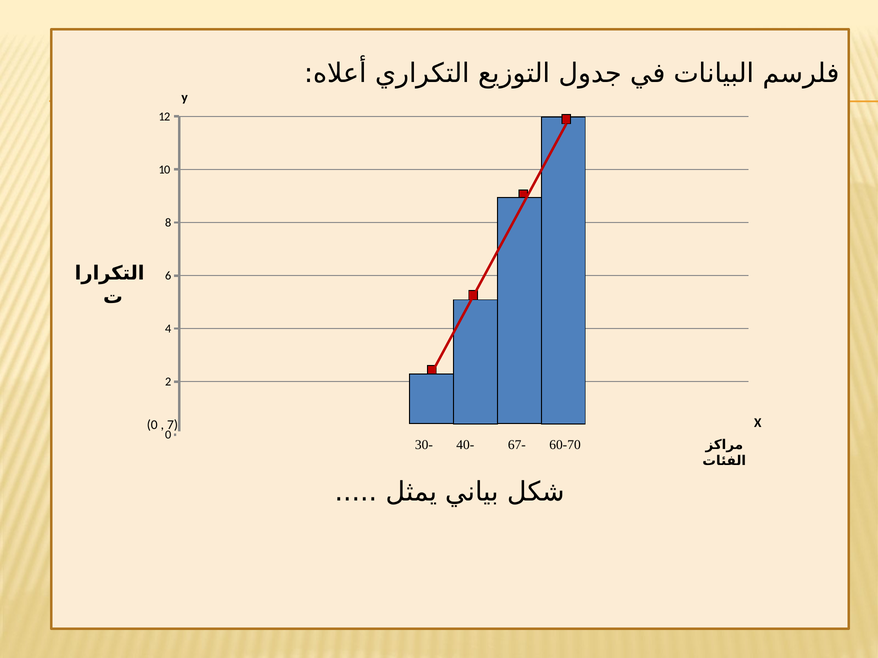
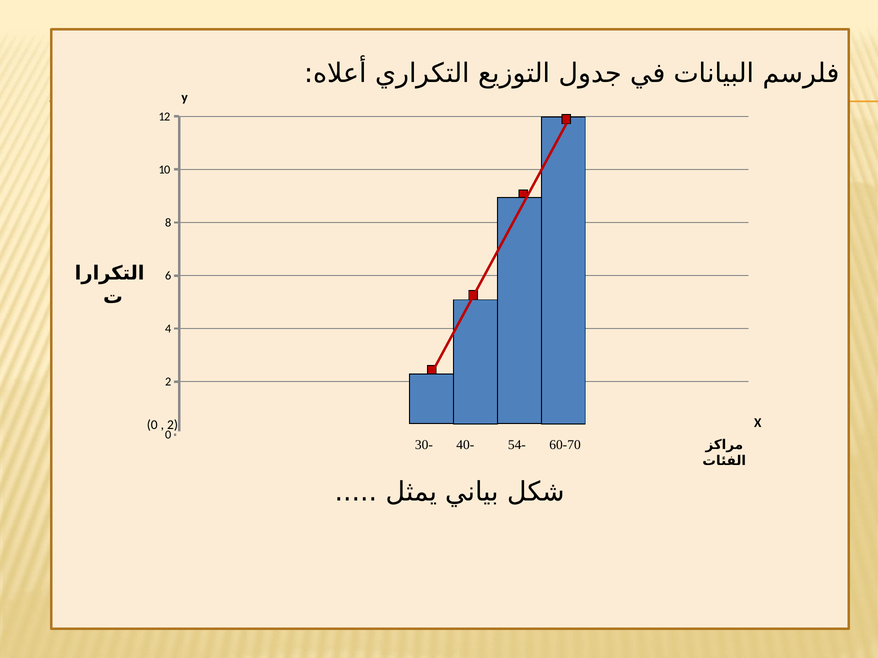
7: 7 -> 2 (173, 425)
67-: 67- -> 54- (517, 445)
